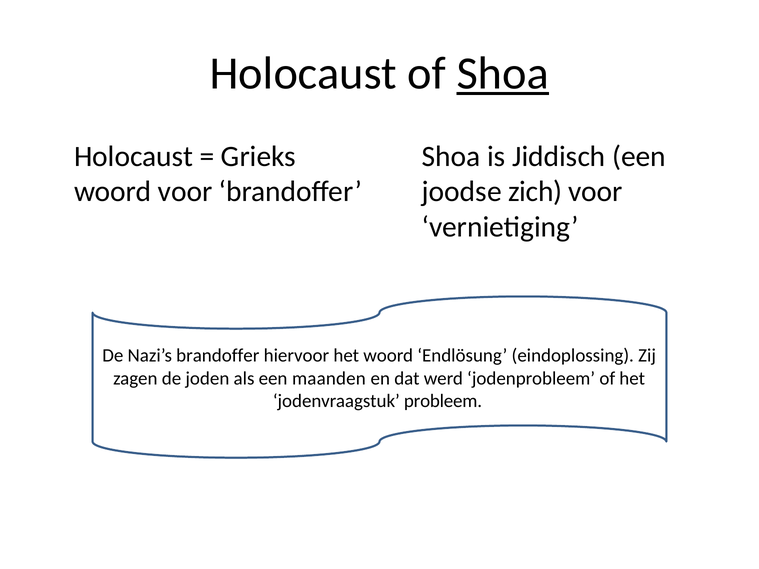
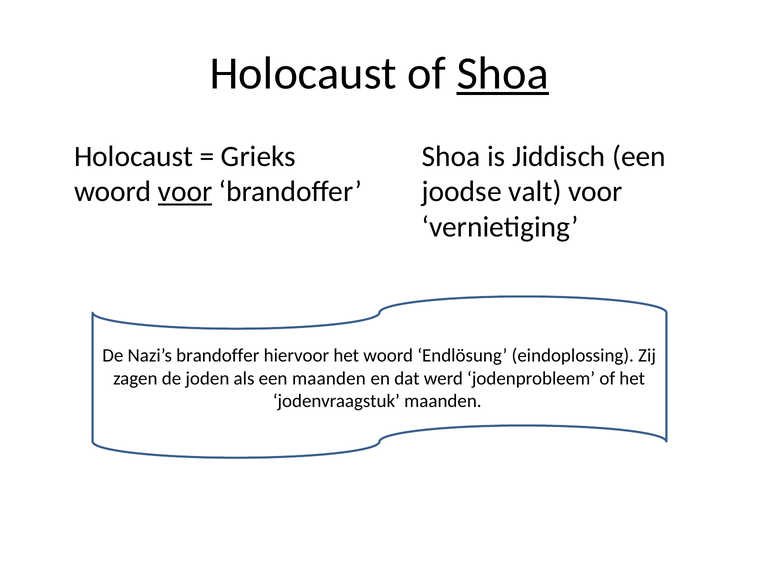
voor underline: none -> present (185, 192)
zich: zich -> valt (535, 192)
jodenvraagstuk probleem: probleem -> maanden (443, 401)
